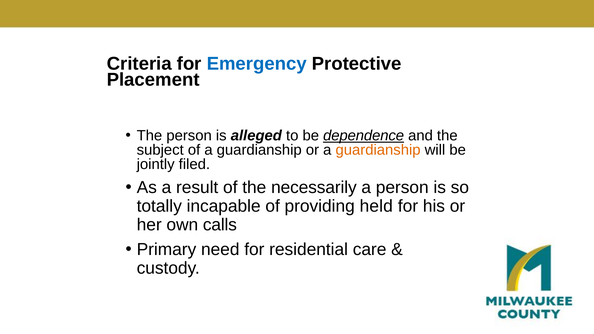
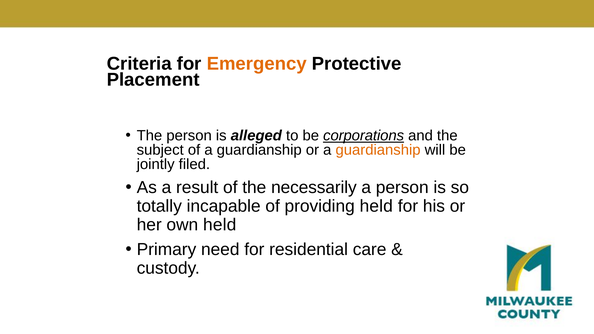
Emergency colour: blue -> orange (257, 64)
dependence: dependence -> corporations (364, 136)
own calls: calls -> held (220, 225)
